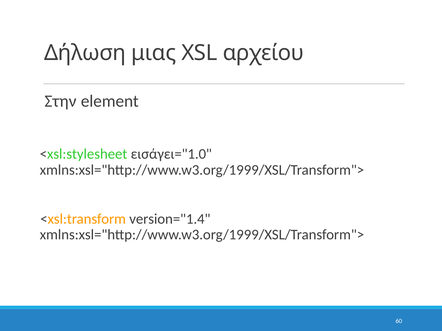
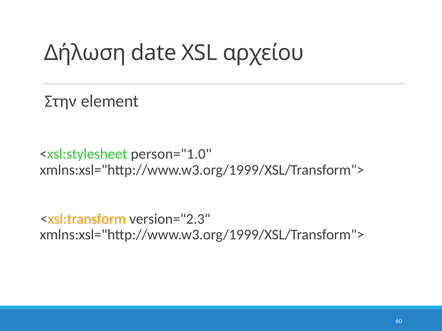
μιας: μιας -> date (154, 53)
εισάγει="1.0: εισάγει="1.0 -> person="1.0 (171, 154)
version="1.4: version="1.4 -> version="2.3 (170, 219)
